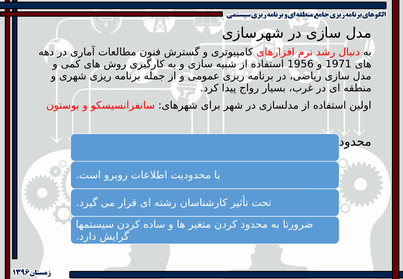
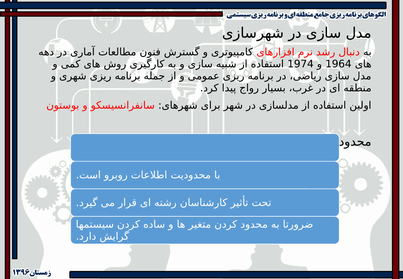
1956: 1956 -> 1974 (301, 64)
1971: 1971 -> 1964 (338, 64)
